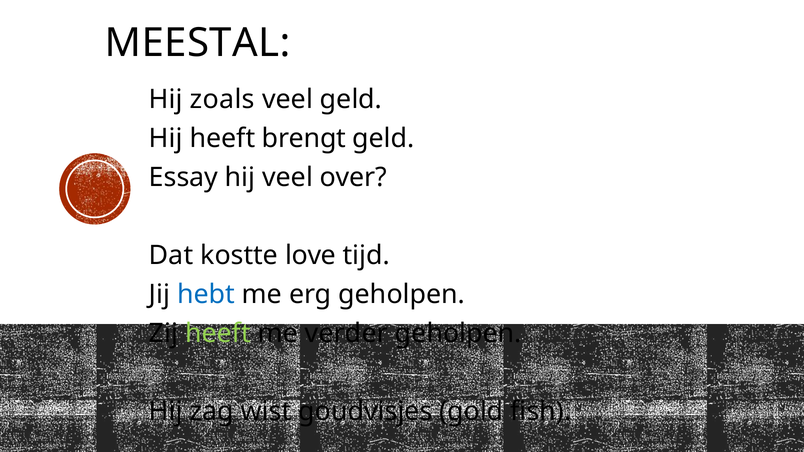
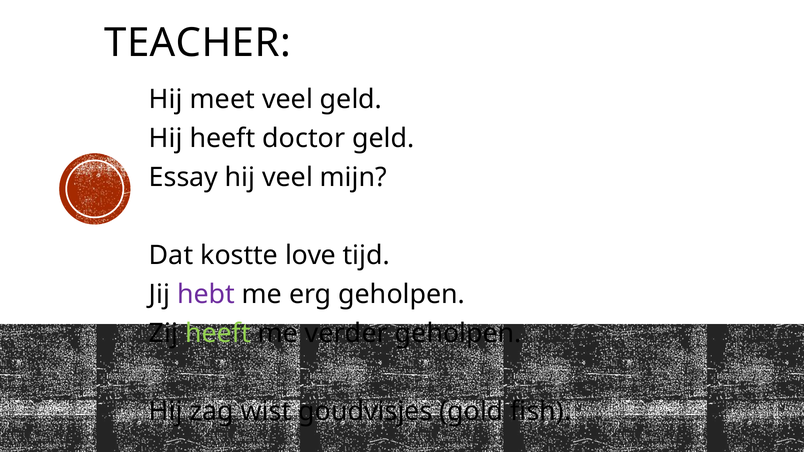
MEESTAL: MEESTAL -> TEACHER (198, 43)
zoals: zoals -> meet (222, 100)
brengt: brengt -> doctor (304, 139)
over: over -> mijn (353, 178)
hebt colour: blue -> purple (206, 295)
